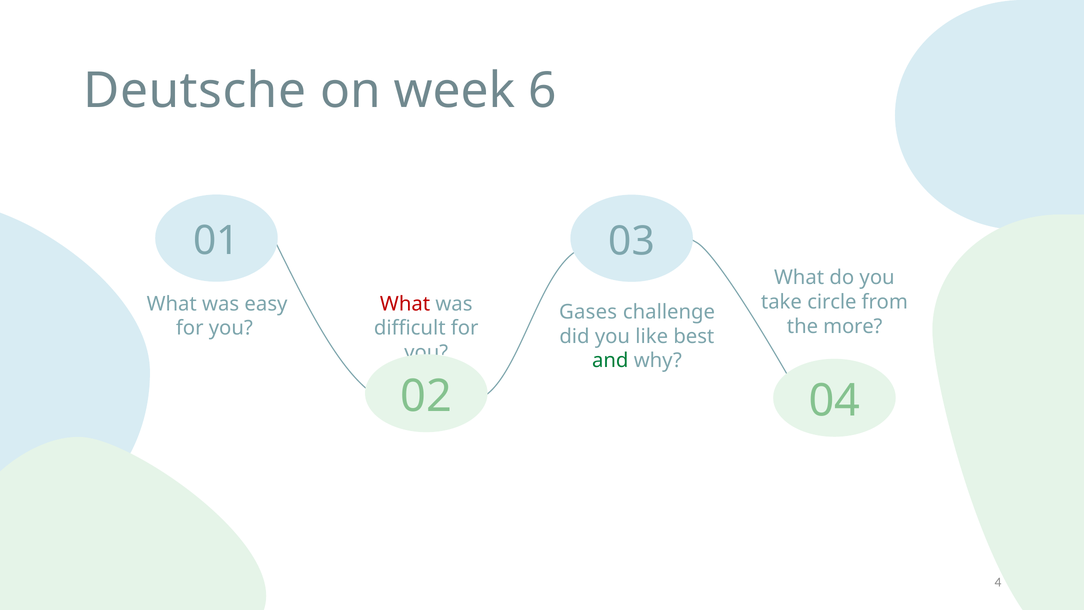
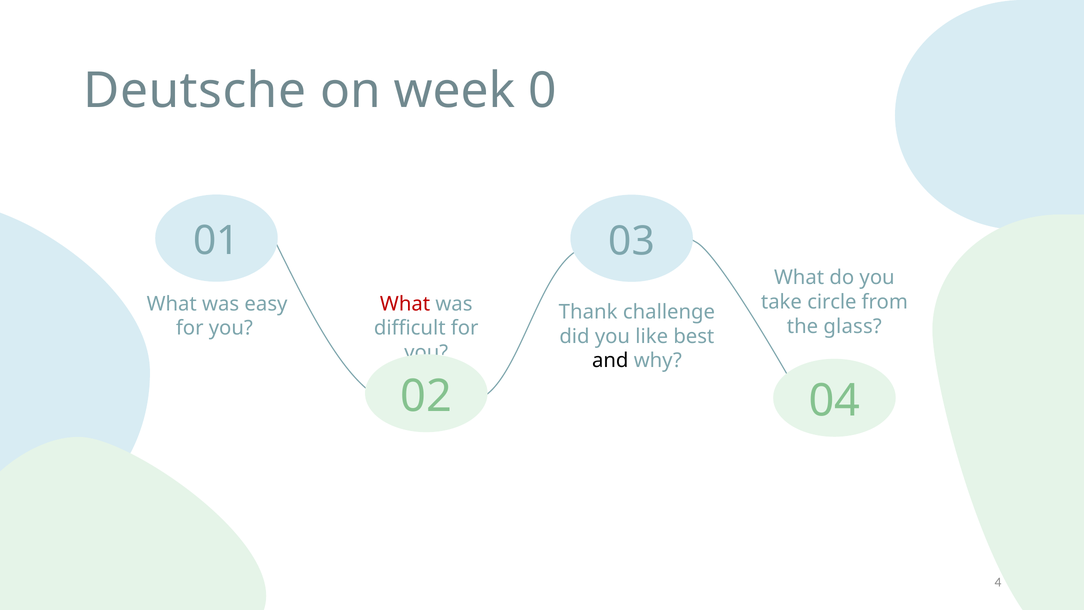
6: 6 -> 0 (542, 91)
Gases: Gases -> Thank (588, 312)
more: more -> glass (853, 326)
and colour: green -> black (610, 361)
